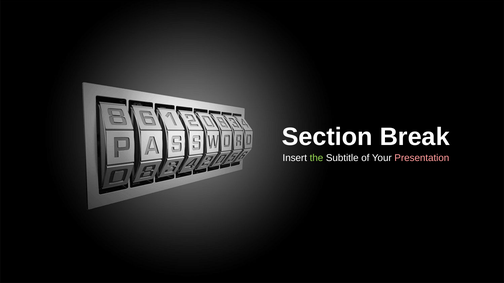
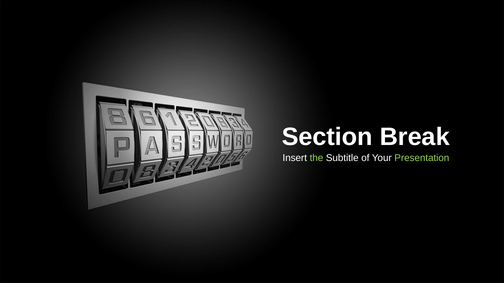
Presentation colour: pink -> light green (422, 158)
